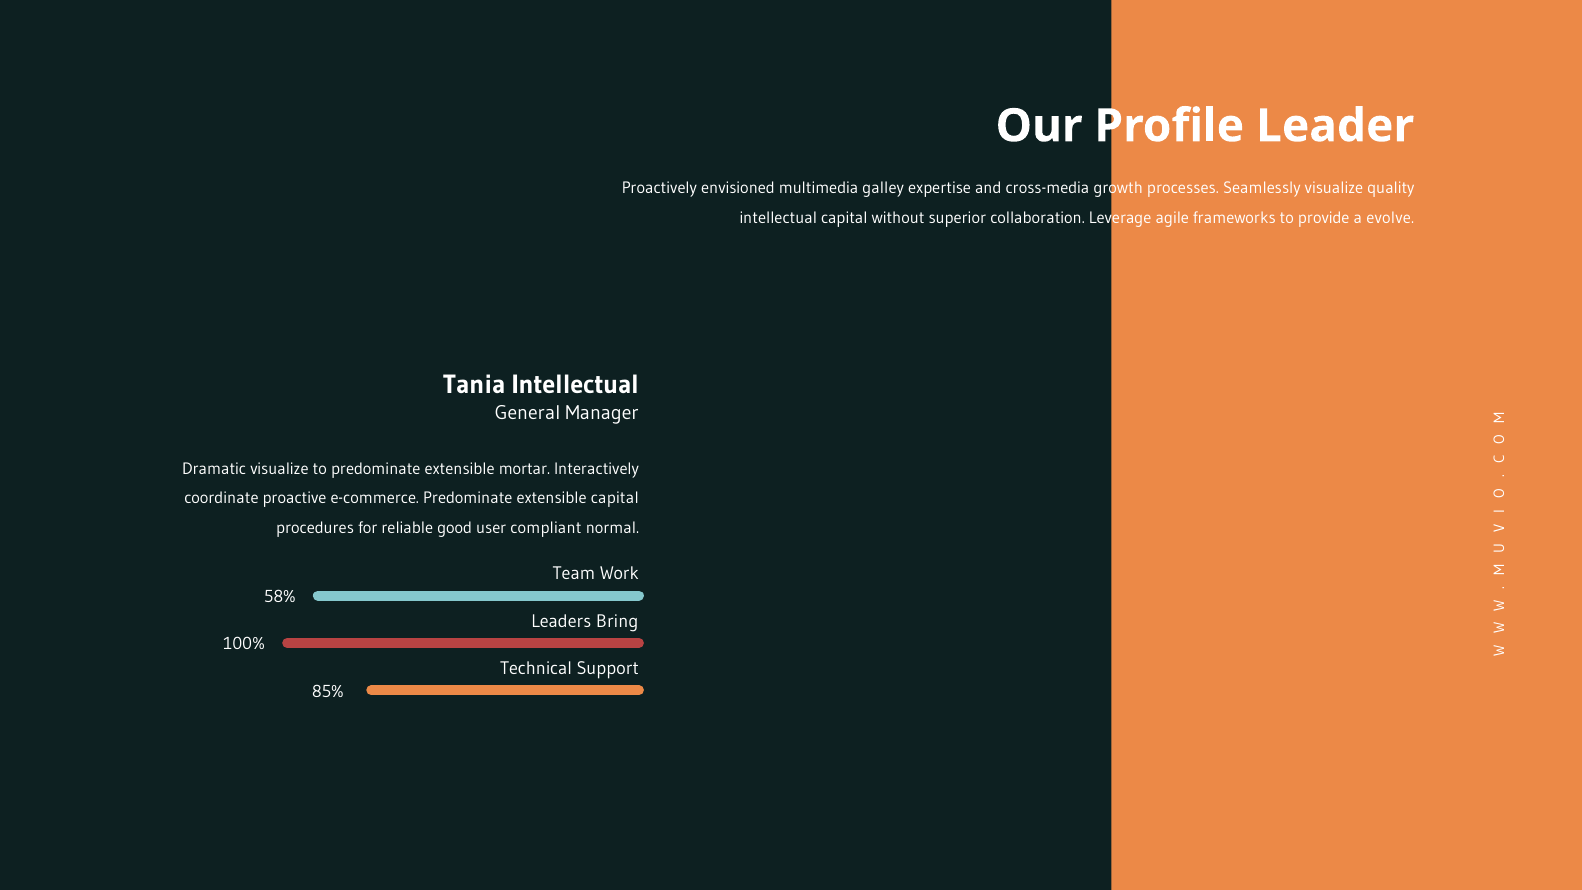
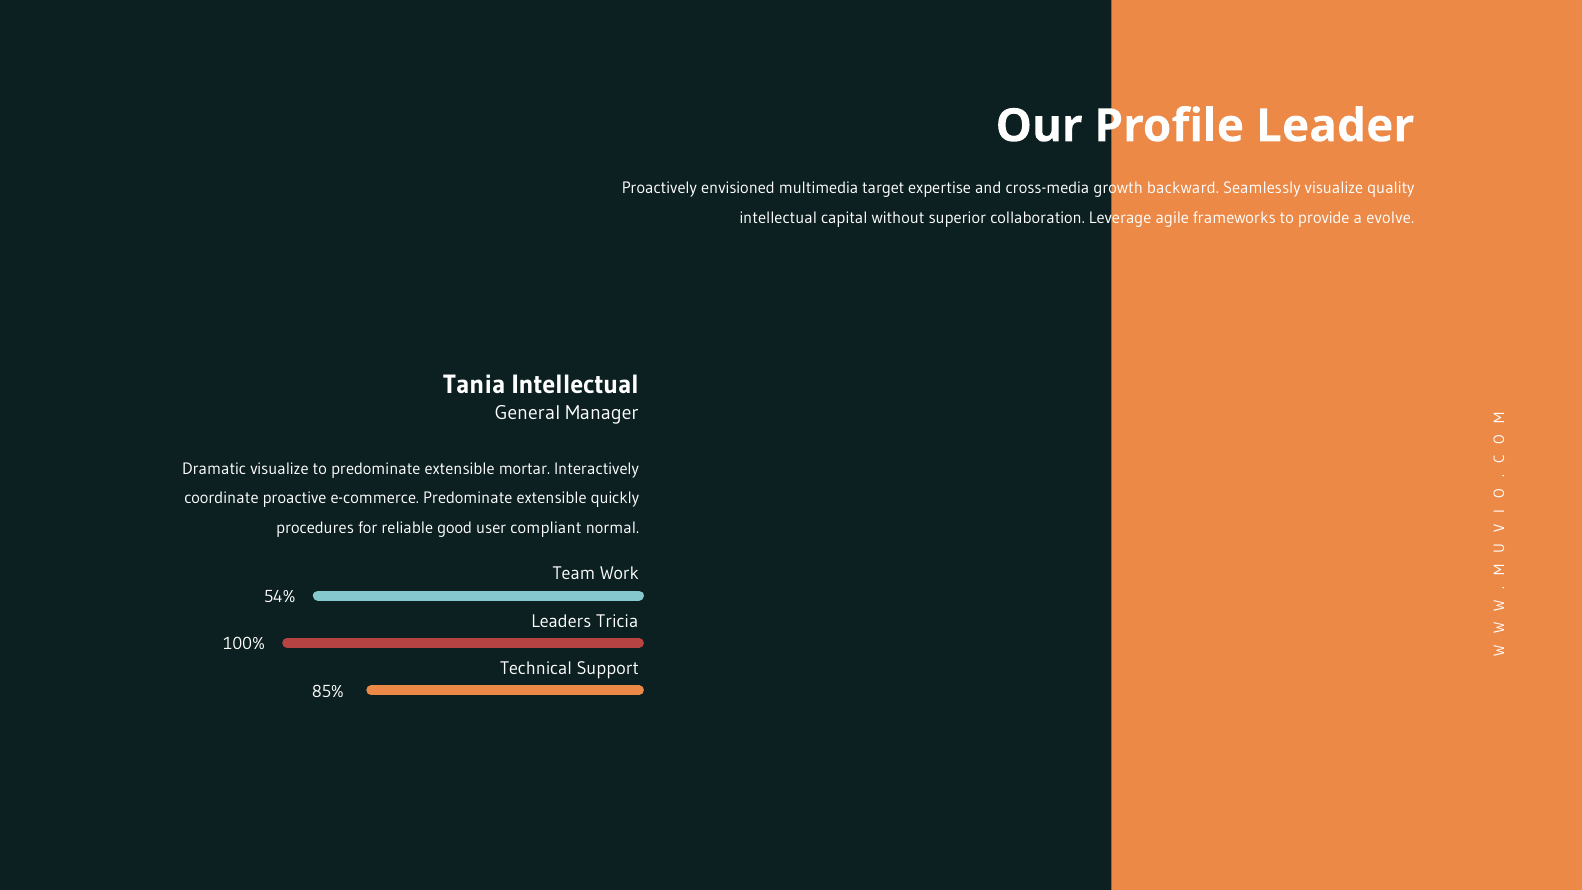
galley: galley -> target (883, 188)
processes: processes -> backward (1183, 188)
extensible capital: capital -> quickly (615, 498)
58%: 58% -> 54% (280, 597)
Bring: Bring -> Tricia (617, 621)
